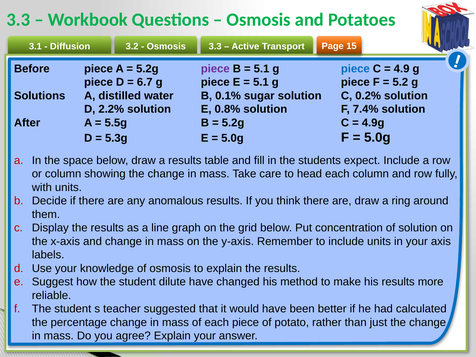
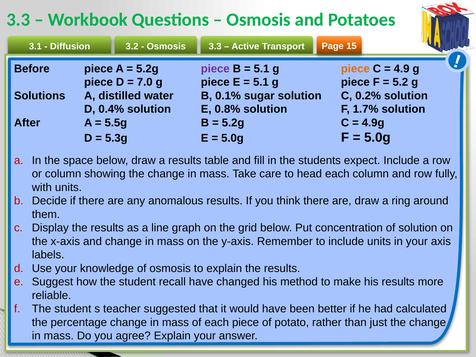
piece colour: blue -> orange (355, 69)
6.7: 6.7 -> 7.0 (145, 82)
2.2%: 2.2% -> 0.4% (111, 109)
7.4%: 7.4% -> 1.7% (366, 109)
dilute: dilute -> recall (172, 282)
